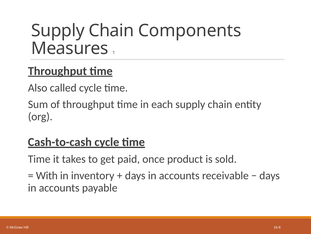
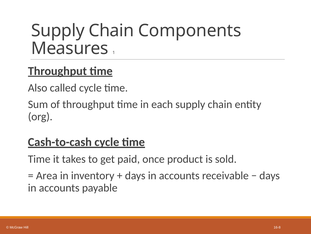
With: With -> Area (47, 175)
